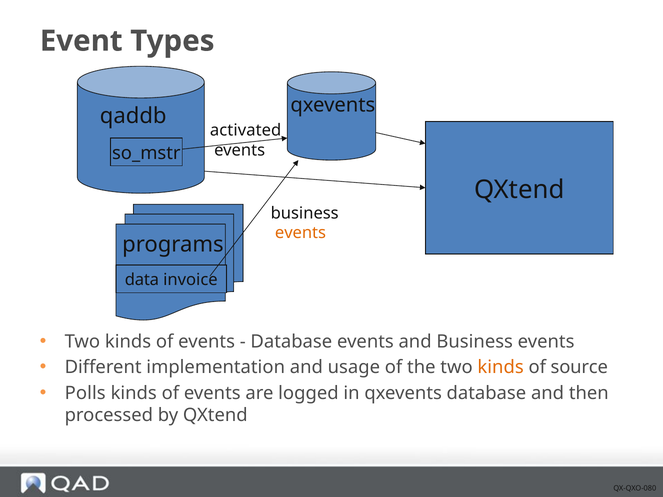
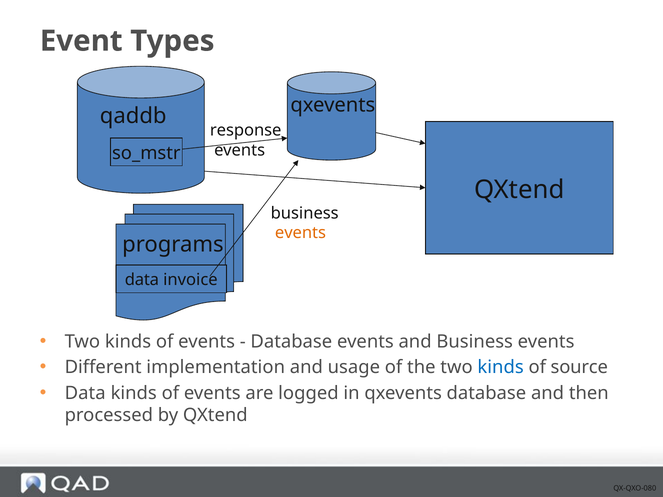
activated: activated -> response (246, 130)
kinds colour: orange -> blue (501, 367)
Polls: Polls -> Data (85, 393)
